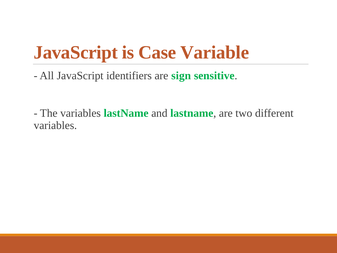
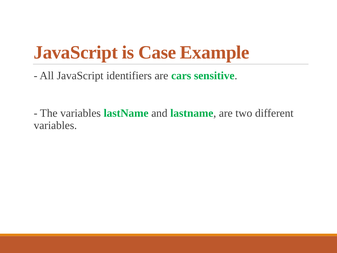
Variable: Variable -> Example (215, 52)
sign: sign -> cars (181, 76)
